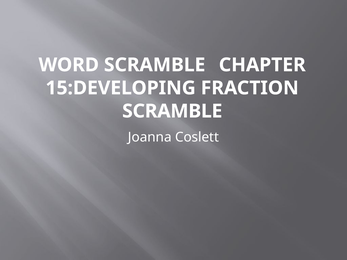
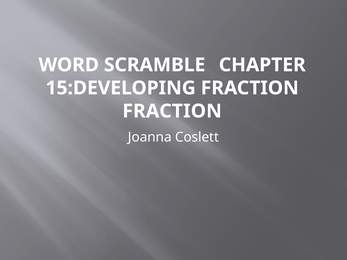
SCRAMBLE: SCRAMBLE -> FRACTION (172, 111)
